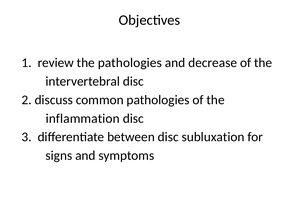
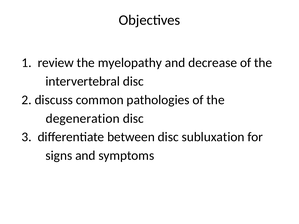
the pathologies: pathologies -> myelopathy (130, 63)
inflammation: inflammation -> degeneration (83, 119)
